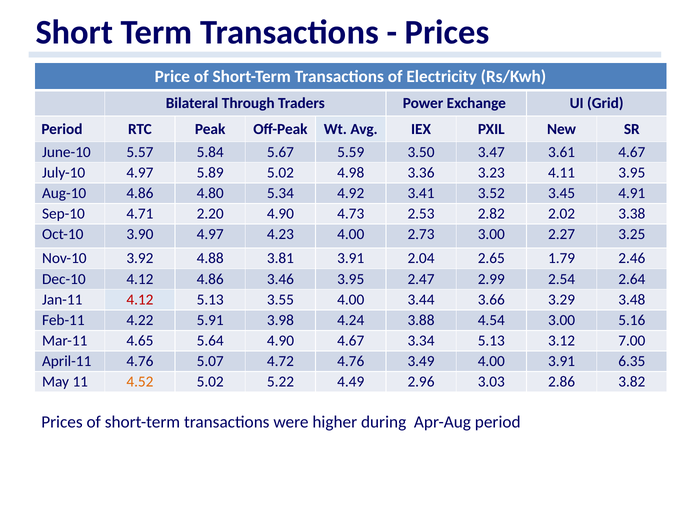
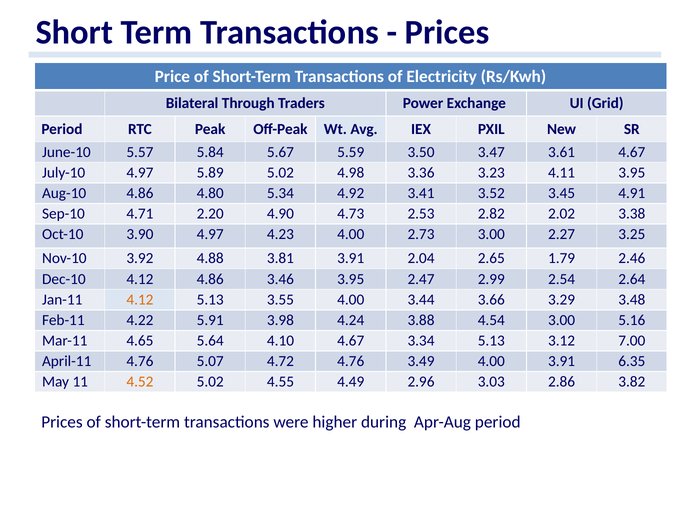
4.12 colour: red -> orange (140, 300)
5.64 4.90: 4.90 -> 4.10 (280, 341)
5.22: 5.22 -> 4.55 (280, 382)
